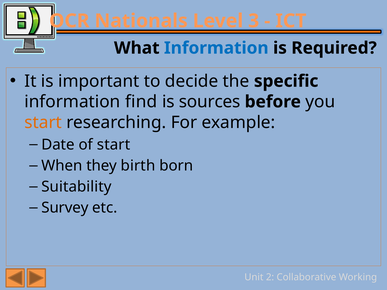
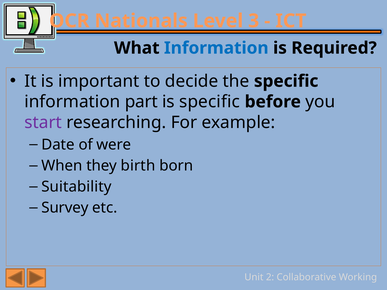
find: find -> part (141, 102)
is sources: sources -> specific (210, 102)
start colour: orange -> purple (43, 122)
of start: start -> were (114, 145)
